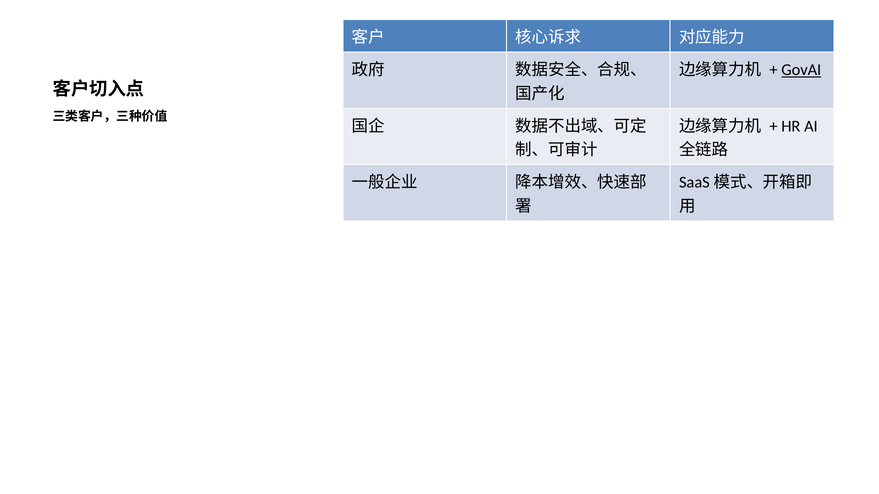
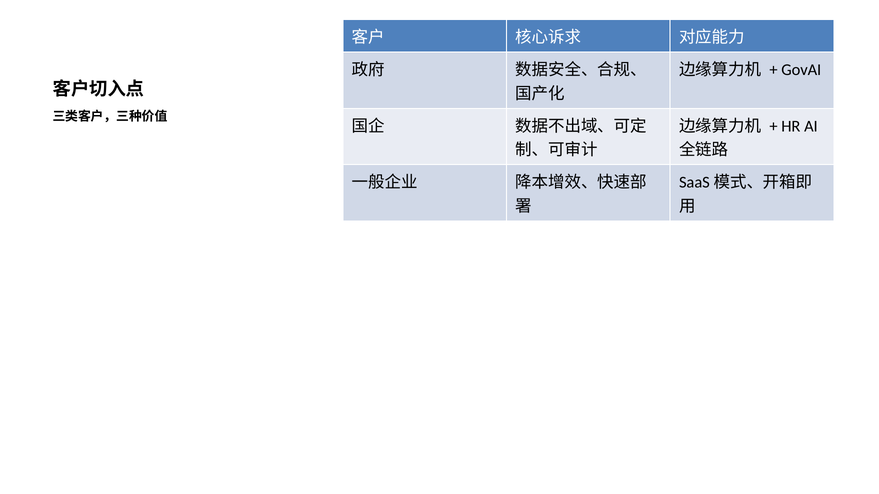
GovAI underline: present -> none (801, 70)
